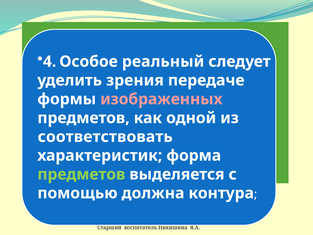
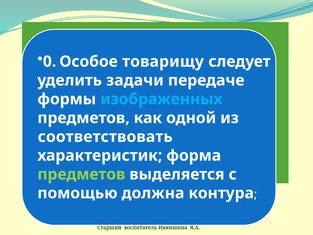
4: 4 -> 0 (50, 61)
реальный: реальный -> товарищу (163, 61)
зрения: зрения -> задачи (135, 80)
изображенных colour: pink -> light blue (161, 99)
